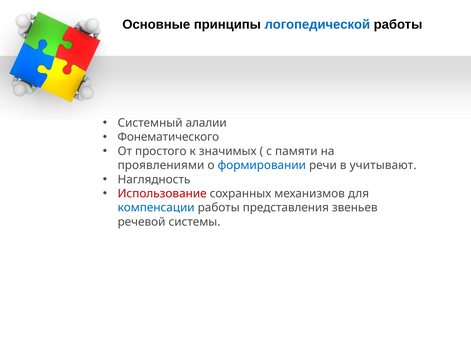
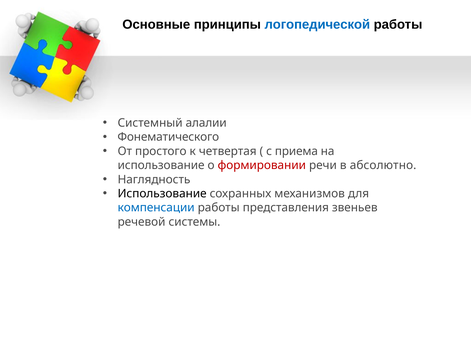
значимых: значимых -> четвертая (228, 151)
памяти: памяти -> приема (296, 151)
проявлениями: проявлениями -> использование (161, 165)
формировании colour: blue -> red (262, 165)
учитывают: учитывают -> абсолютно (383, 165)
Использование colour: red -> black (162, 194)
